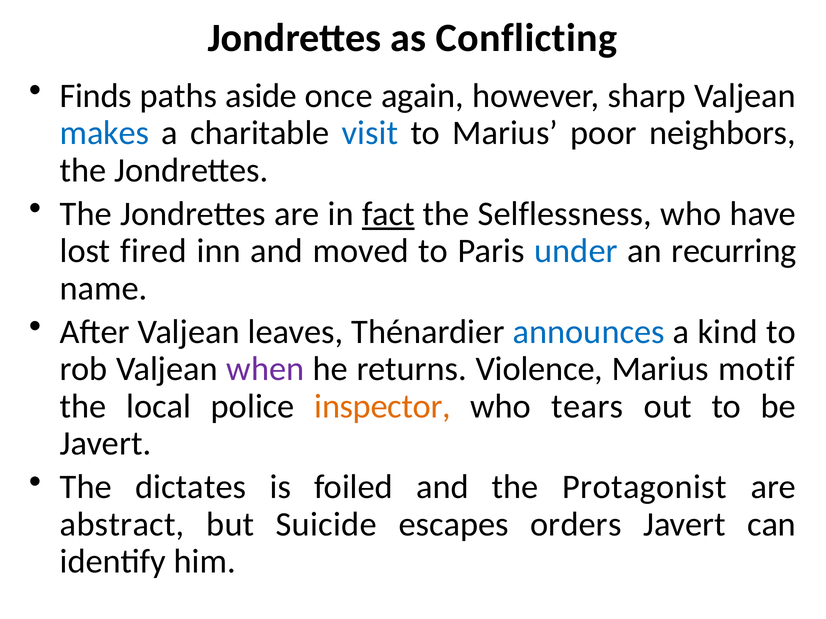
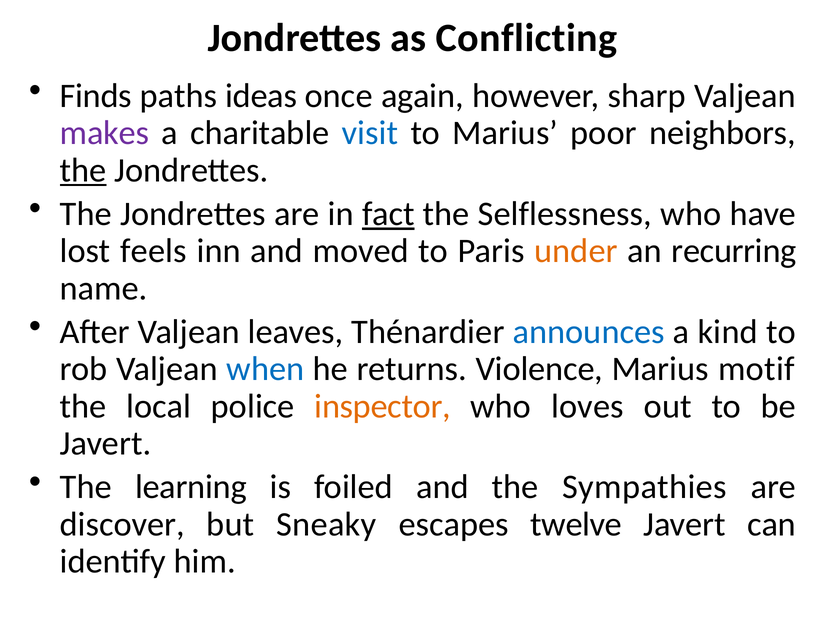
aside: aside -> ideas (261, 96)
makes colour: blue -> purple (105, 133)
the underline: none -> present (83, 170)
fired: fired -> feels (154, 251)
under colour: blue -> orange (576, 251)
when colour: purple -> blue (265, 369)
tears: tears -> loves (587, 407)
dictates: dictates -> learning (191, 488)
Protagonist: Protagonist -> Sympathies (645, 488)
abstract: abstract -> discover (122, 525)
Suicide: Suicide -> Sneaky (326, 525)
orders: orders -> twelve (576, 525)
